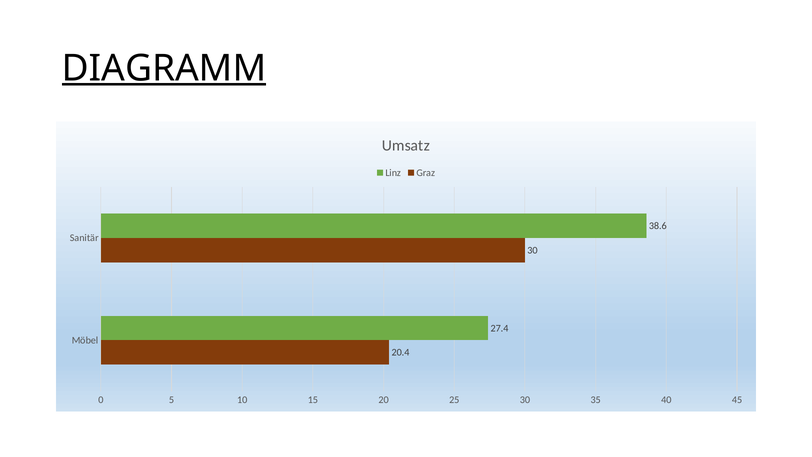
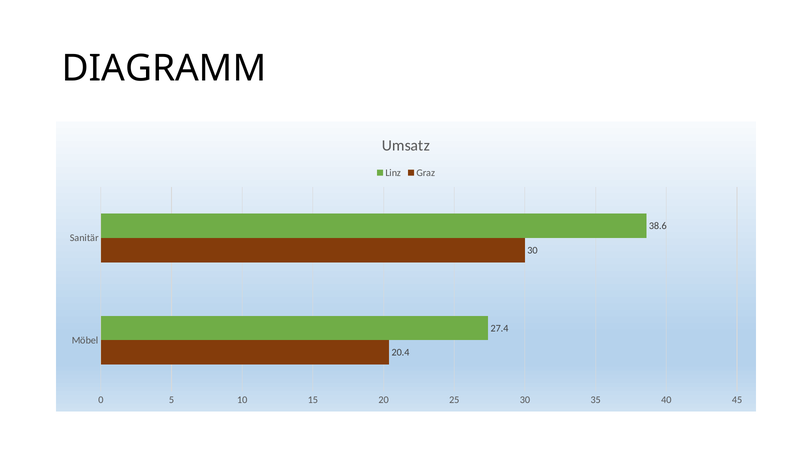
DIAGRAMM underline: present -> none (164, 68)
